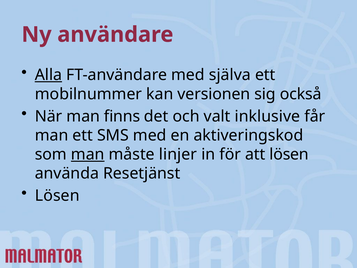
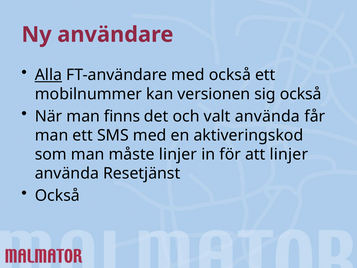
med själva: själva -> också (230, 75)
valt inklusive: inklusive -> använda (267, 116)
man underline: present -> none (88, 154)
att lösen: lösen -> linjer (289, 154)
Lösen: Lösen -> Också (57, 196)
